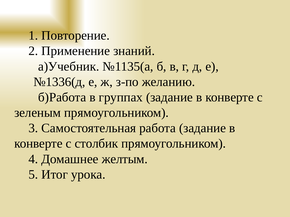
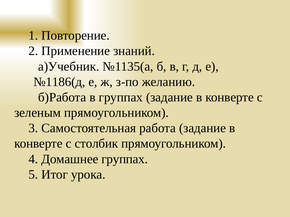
№1336(д: №1336(д -> №1186(д (59, 82)
Домашнее желтым: желтым -> группах (125, 159)
